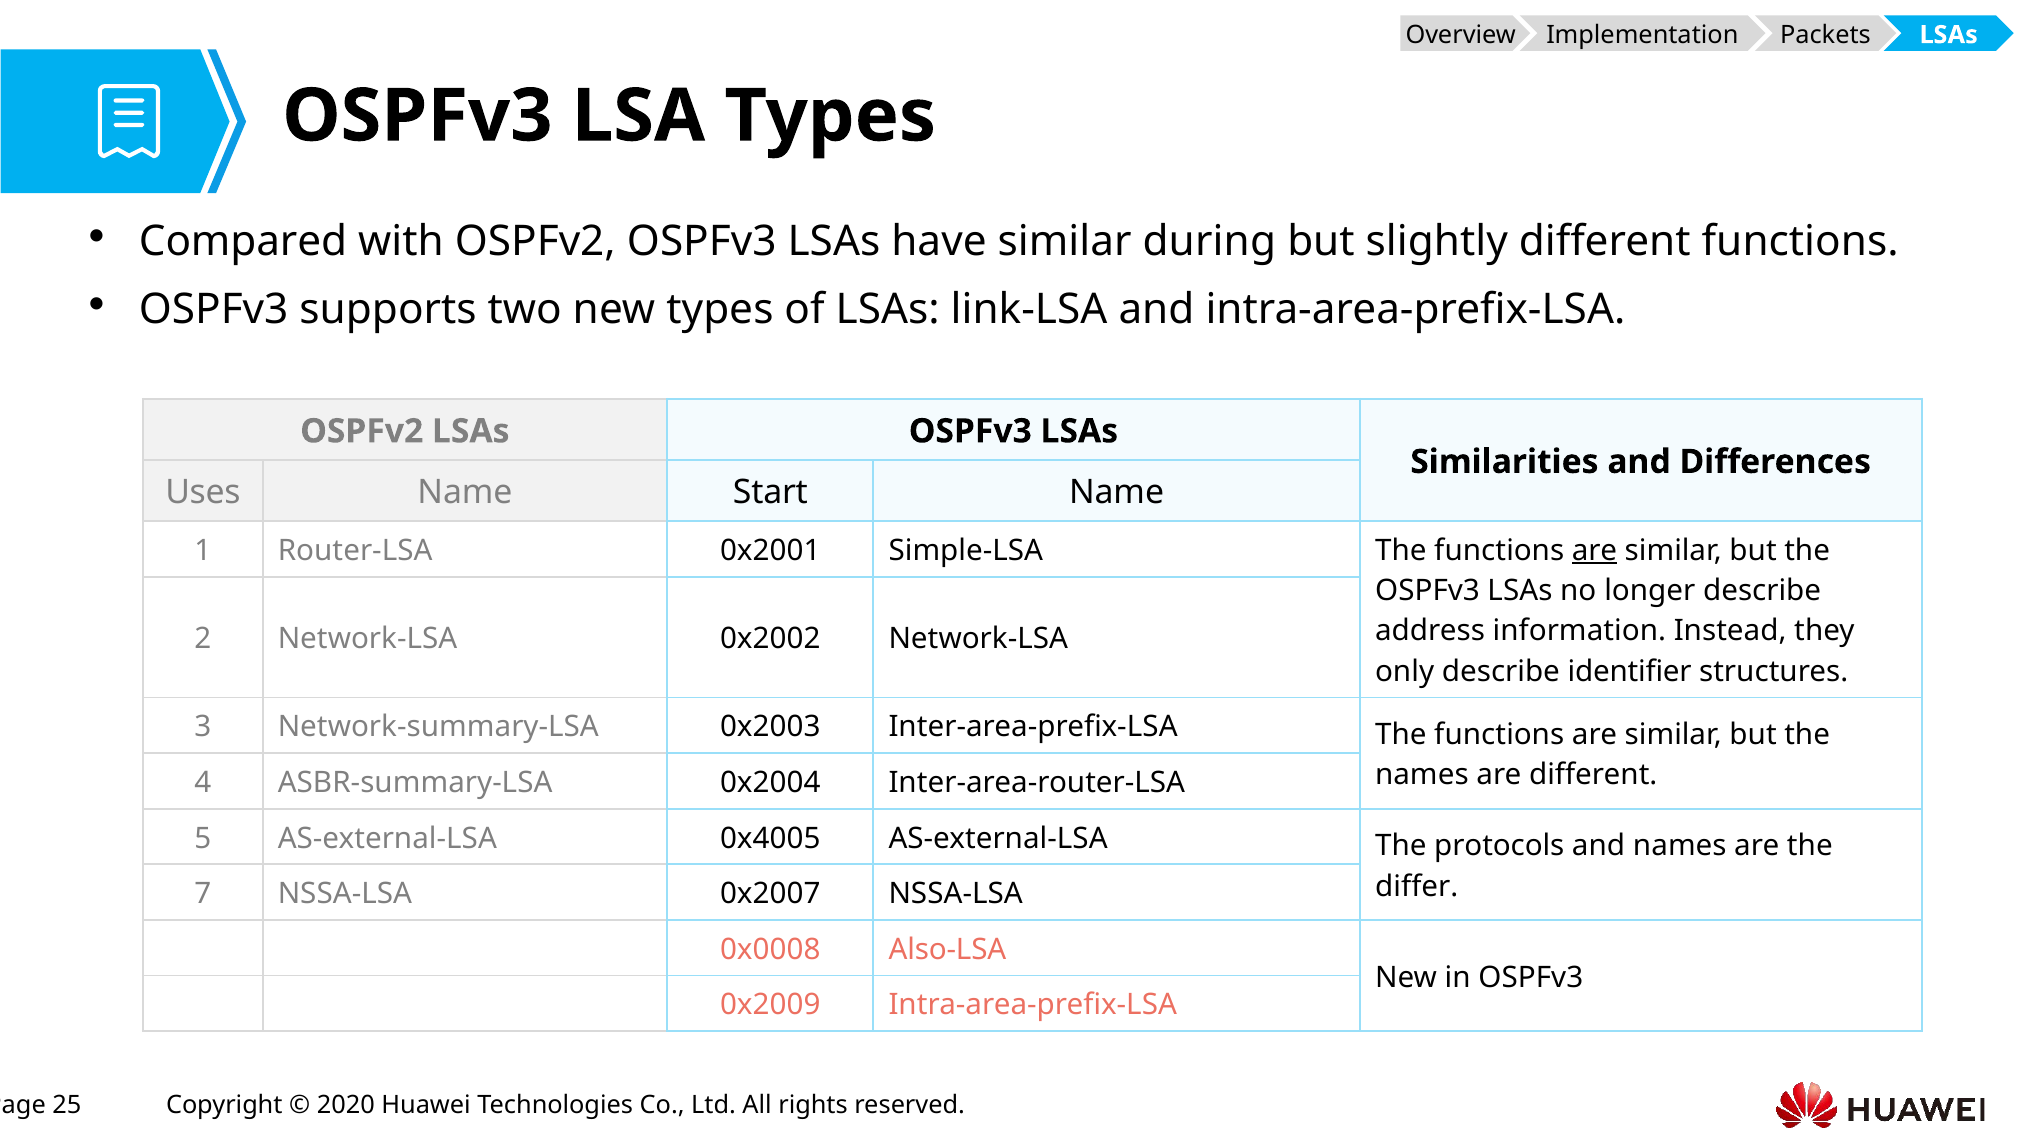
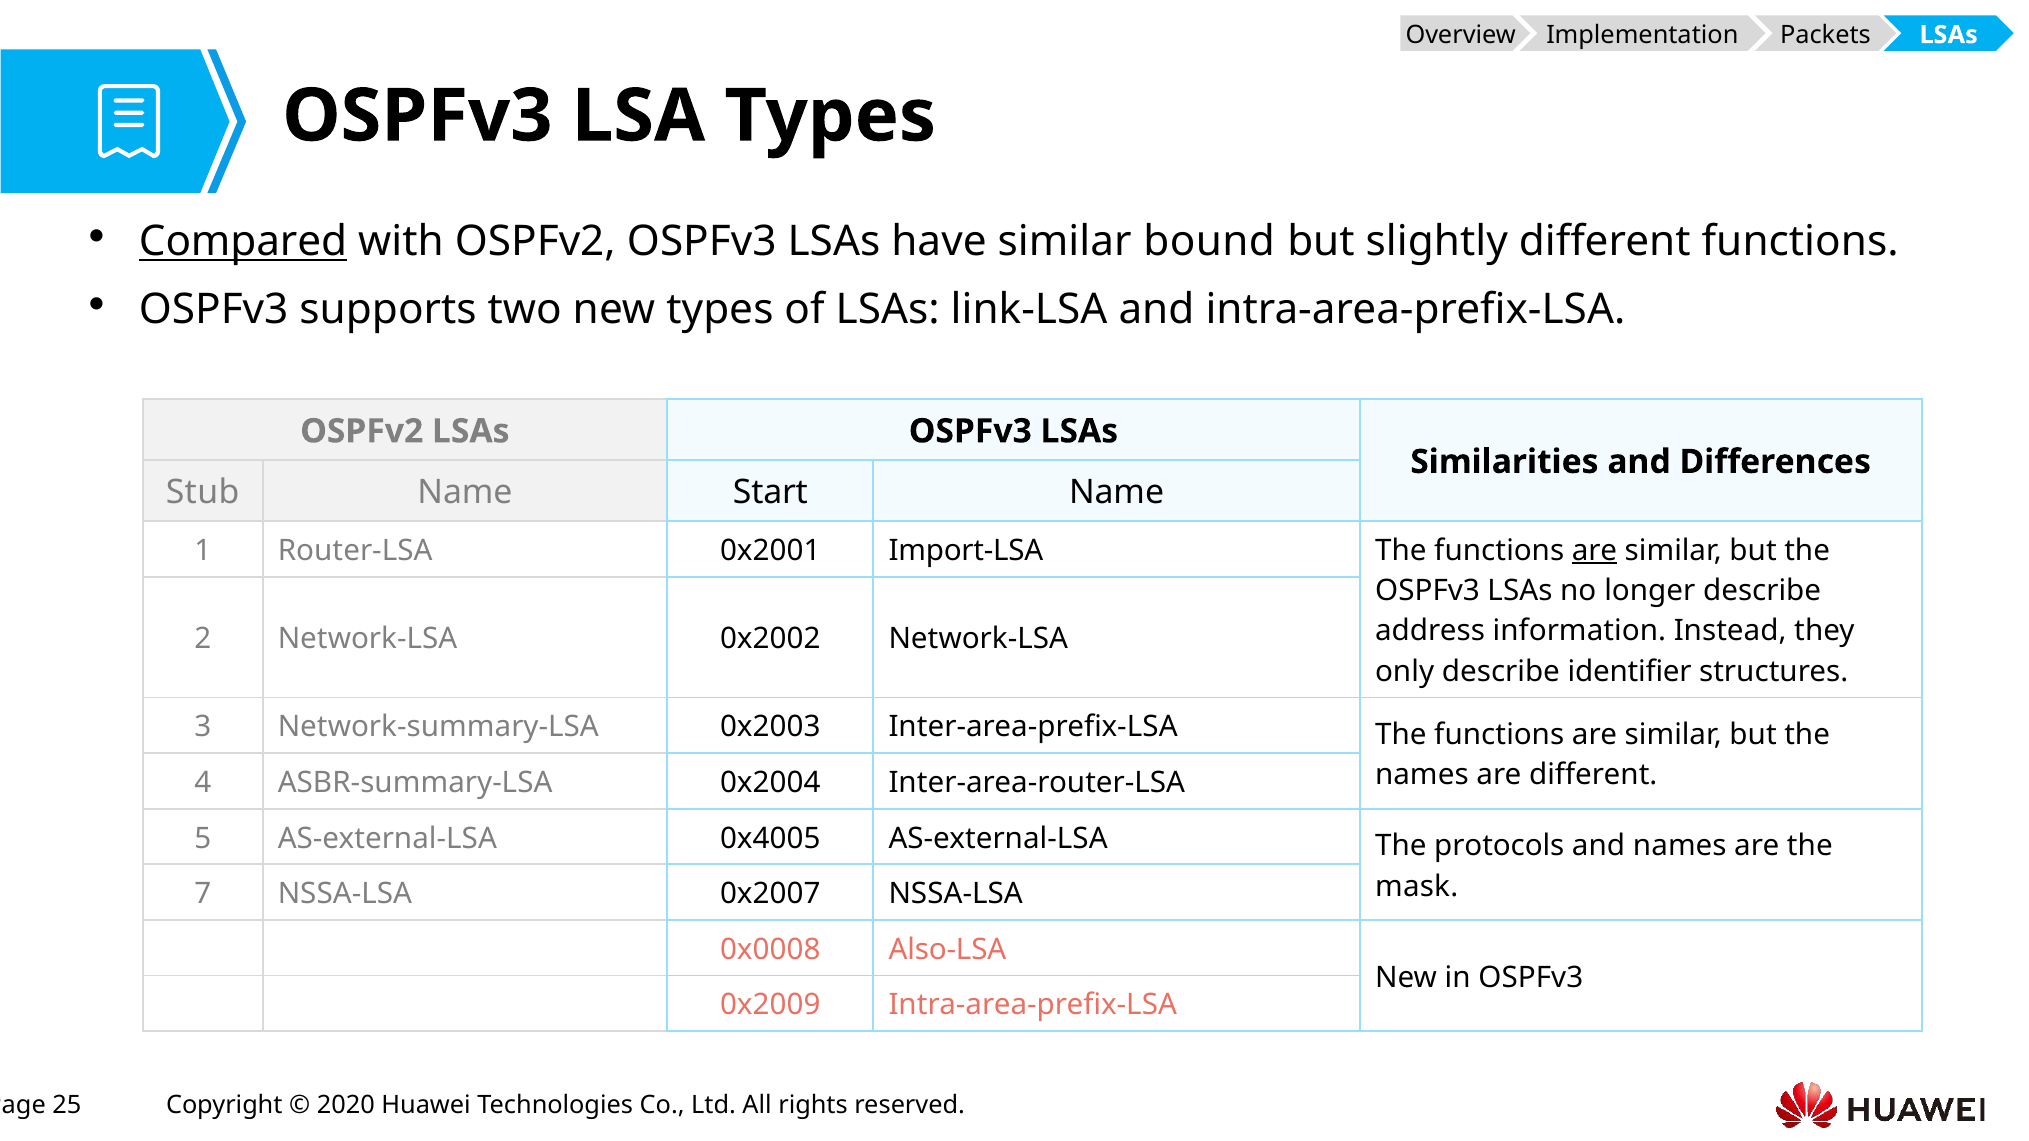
Compared underline: none -> present (243, 242)
during: during -> bound (1209, 242)
Uses: Uses -> Stub (203, 493)
Simple-LSA: Simple-LSA -> Import-LSA (966, 551)
differ: differ -> mask (1417, 886)
